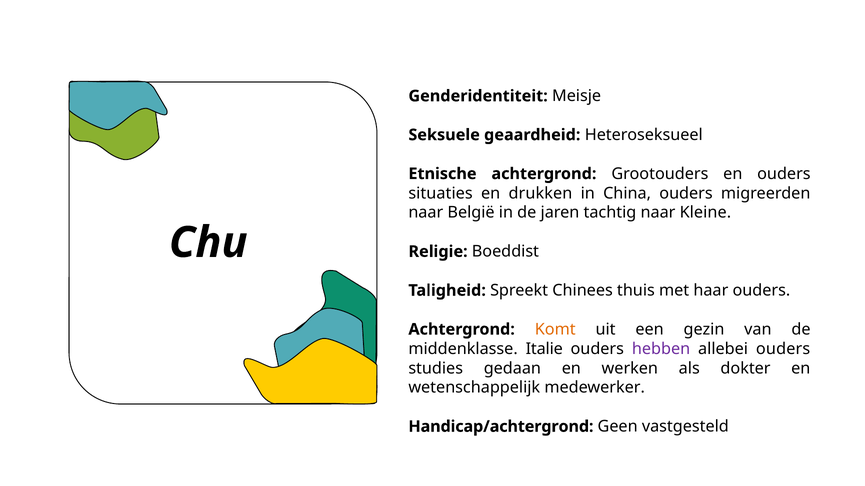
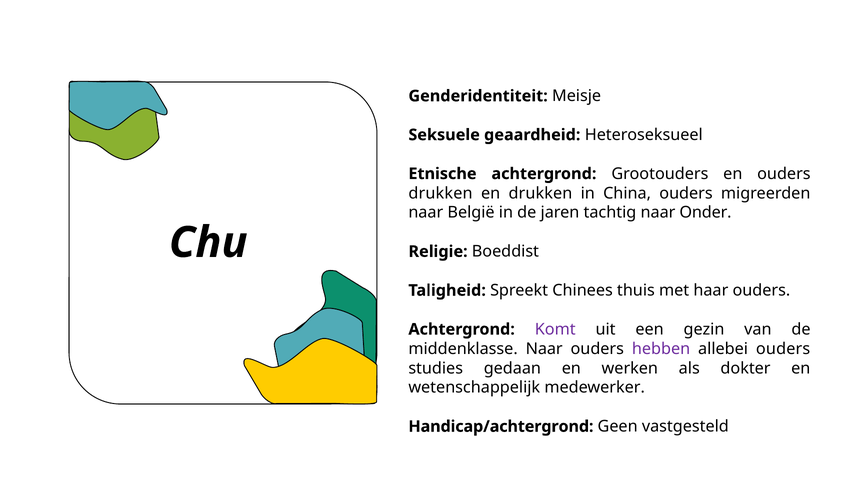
situaties: situaties -> drukken (441, 193)
Kleine: Kleine -> Onder (705, 213)
Komt colour: orange -> purple (555, 330)
middenklasse Italie: Italie -> Naar (544, 349)
